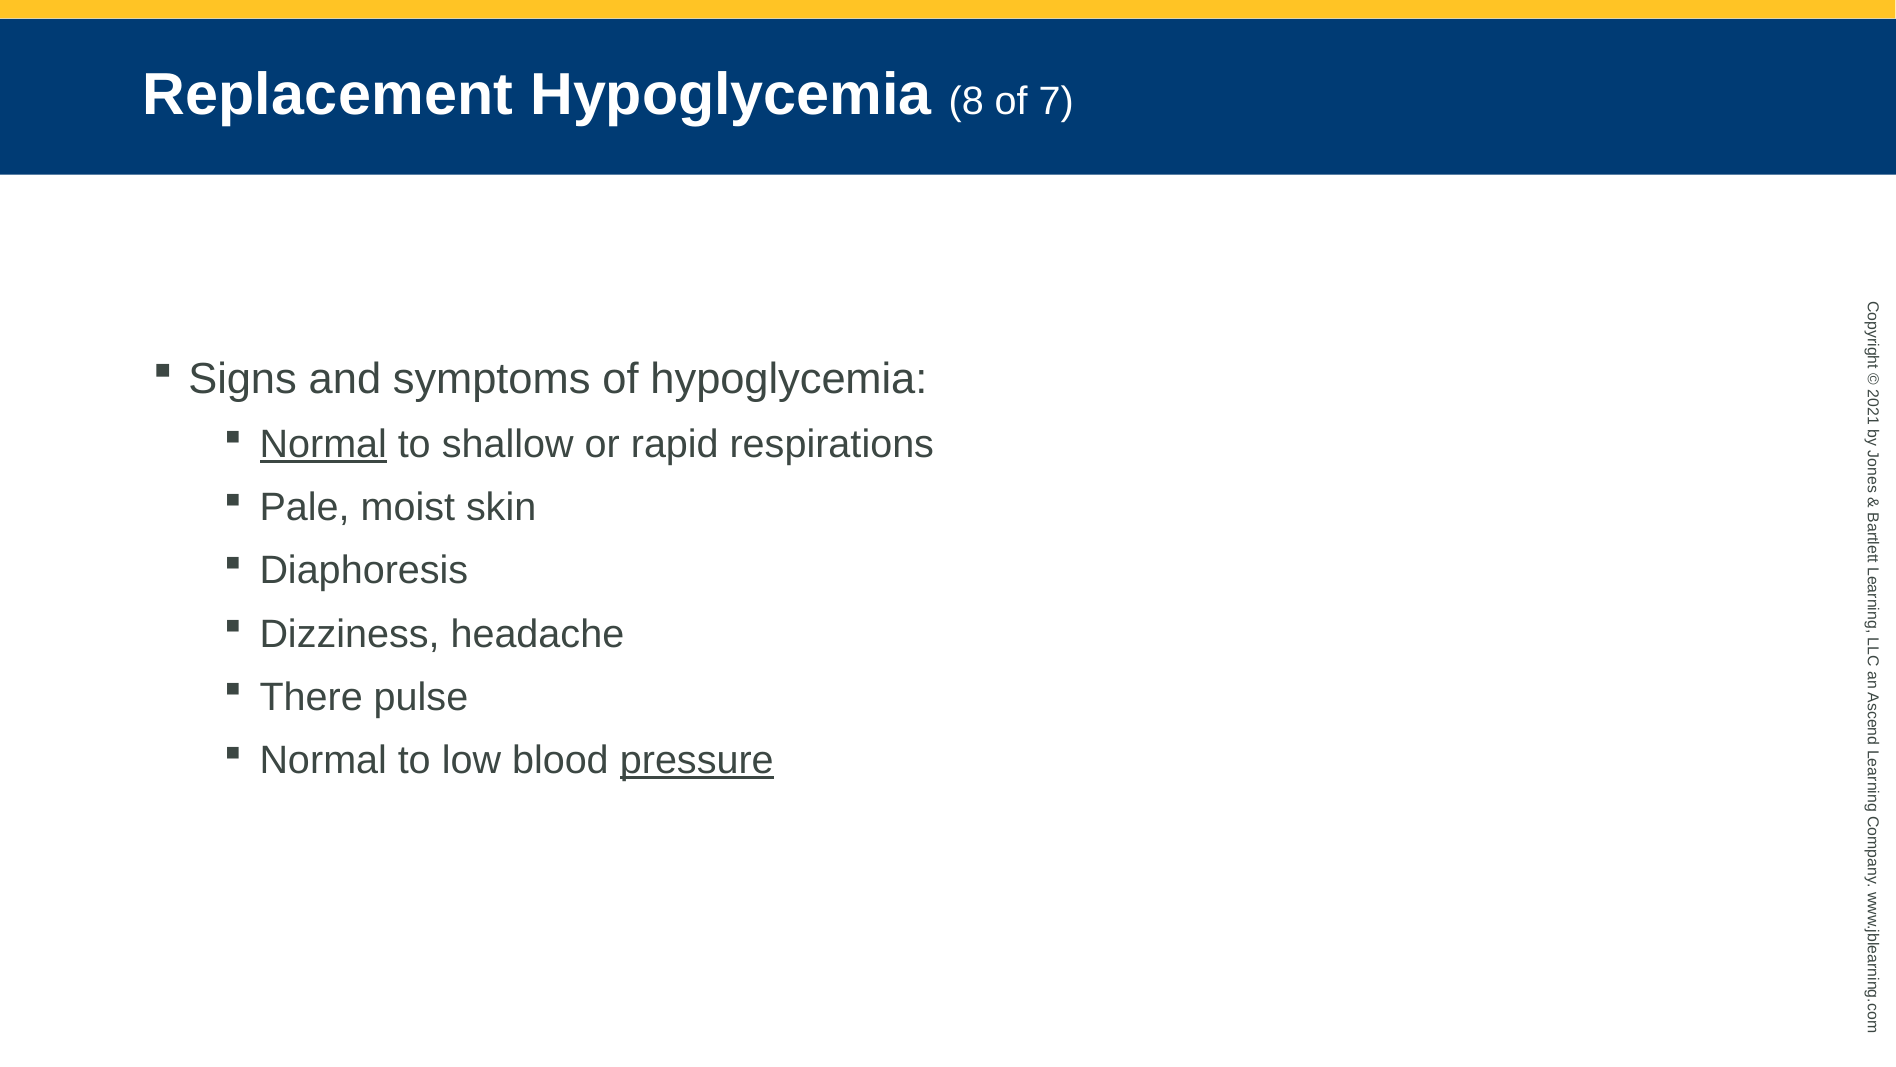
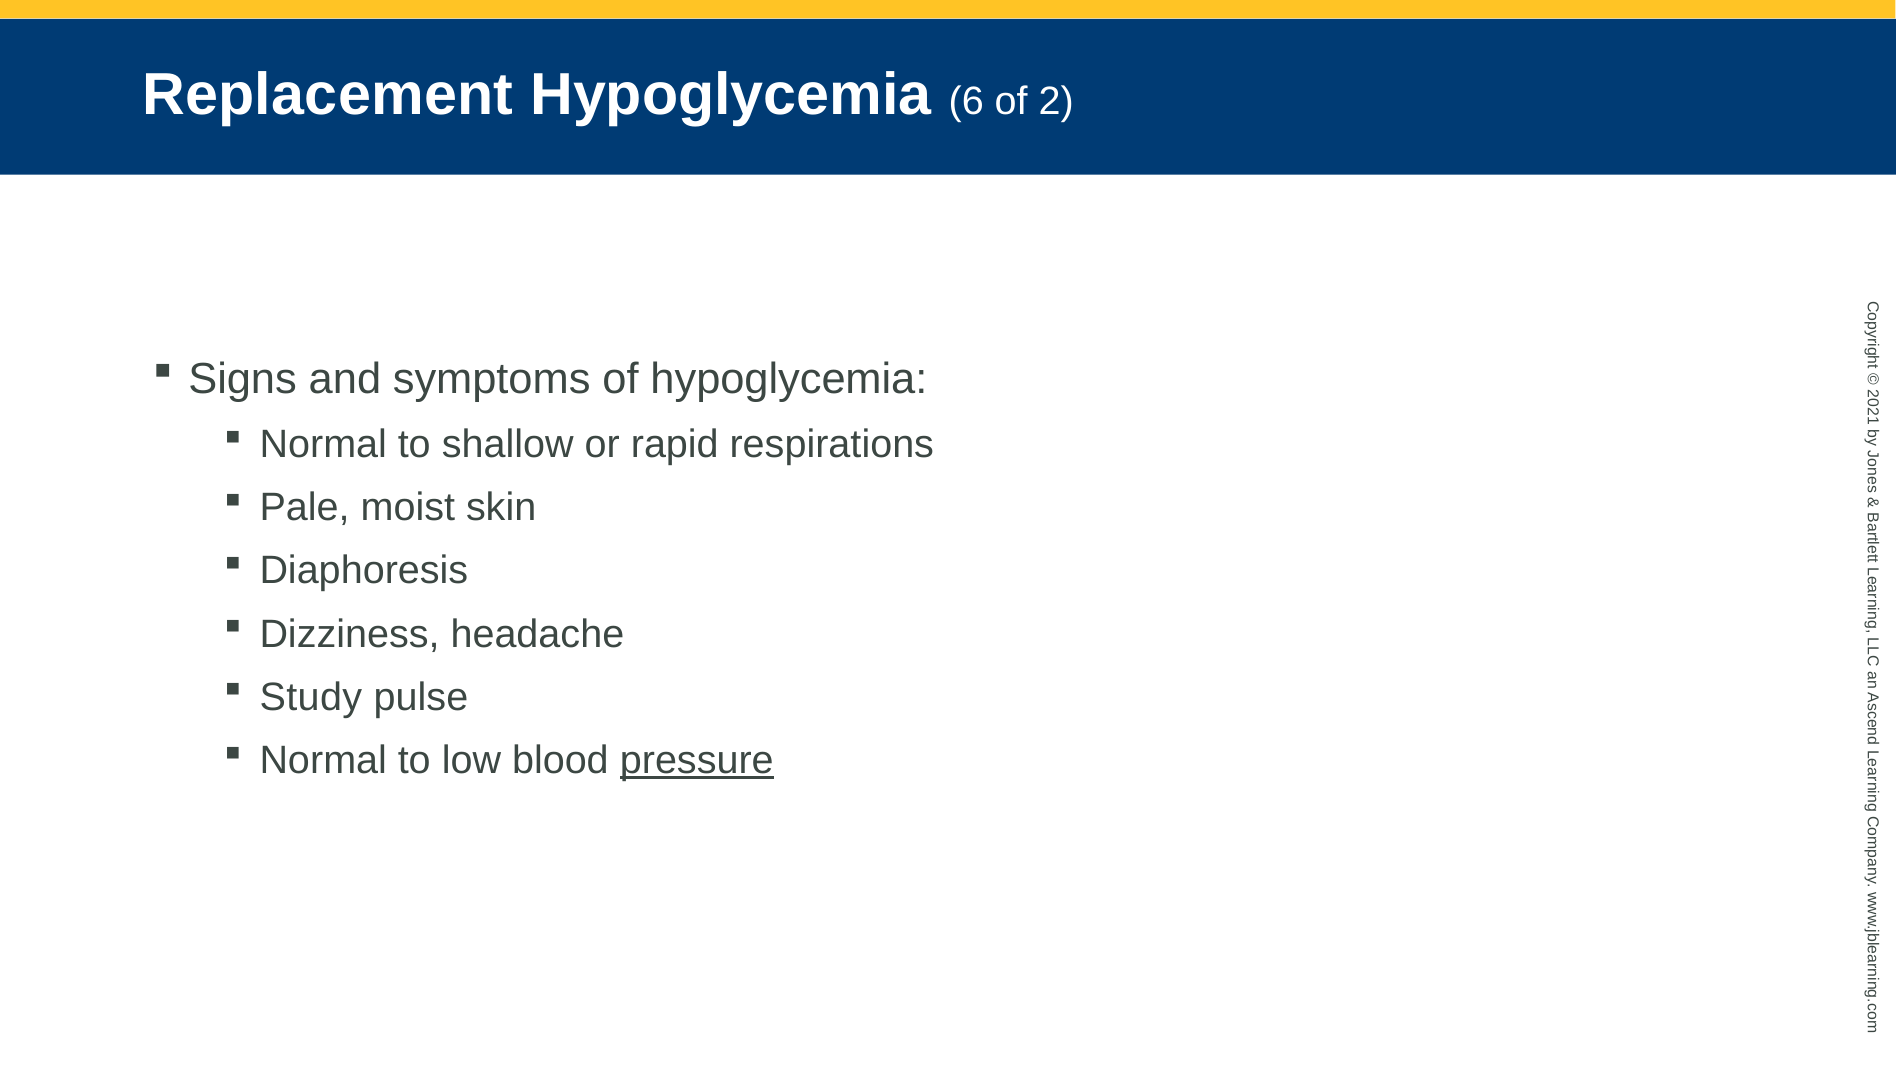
8: 8 -> 6 (966, 102)
of 7: 7 -> 2 (1056, 102)
Normal underline: present -> none (323, 444)
There: There -> Study (311, 697)
